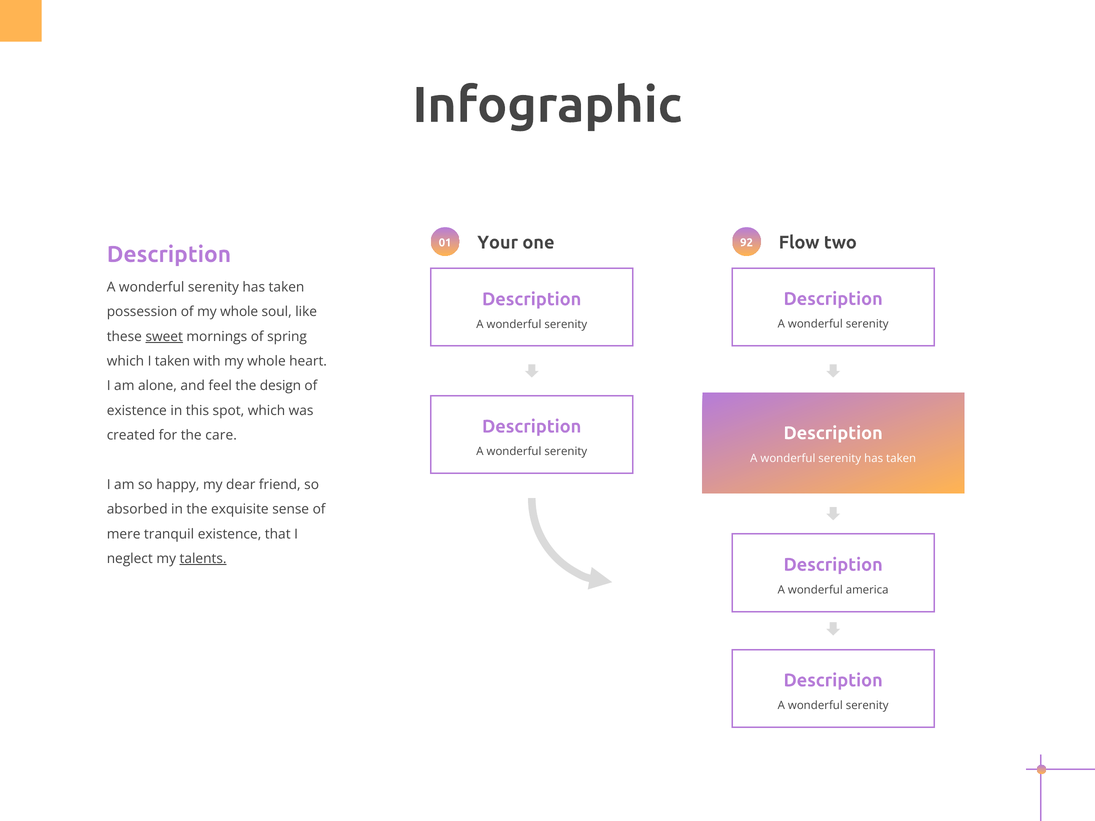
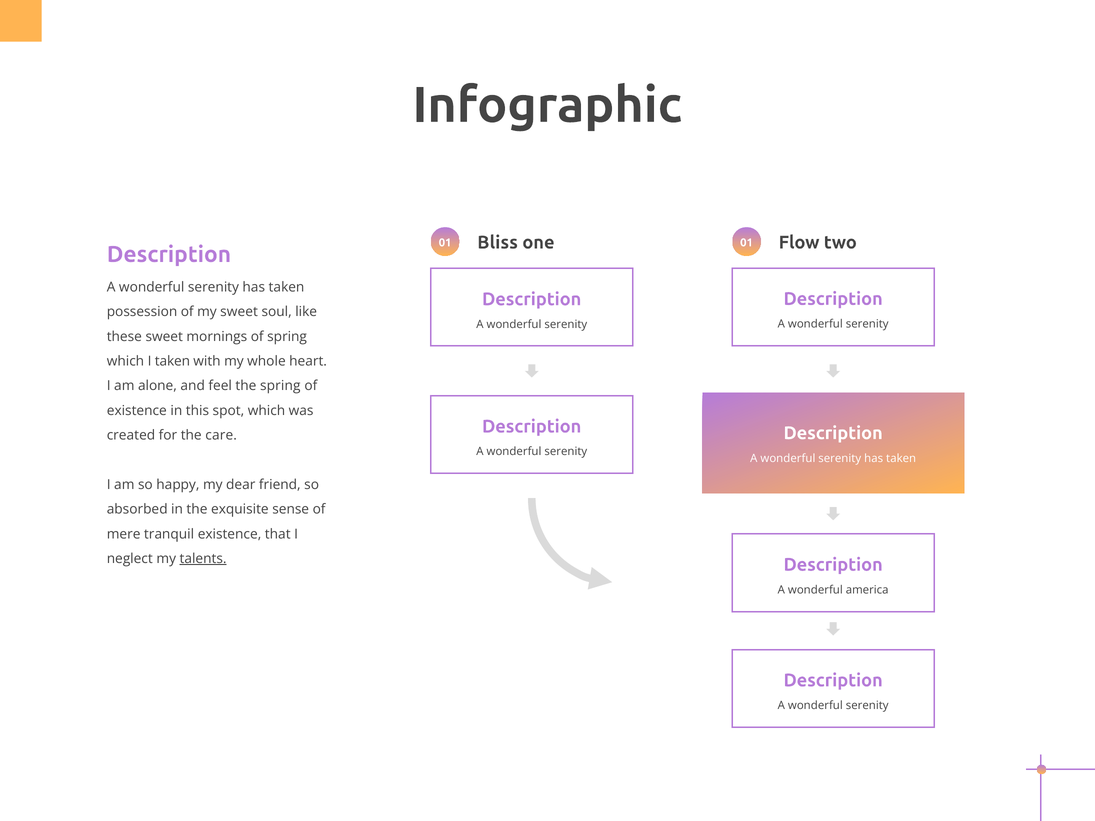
Your: Your -> Bliss (498, 243)
one 92: 92 -> 01 (747, 243)
of my whole: whole -> sweet (239, 312)
sweet underline: present -> none (164, 337)
the design: design -> spring (280, 386)
